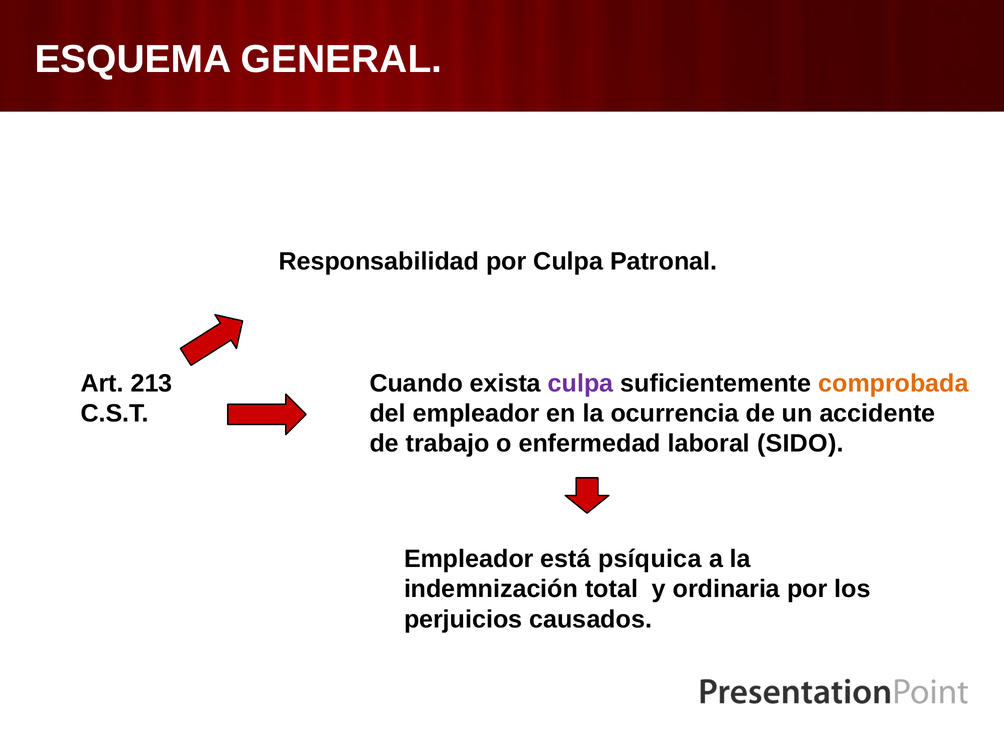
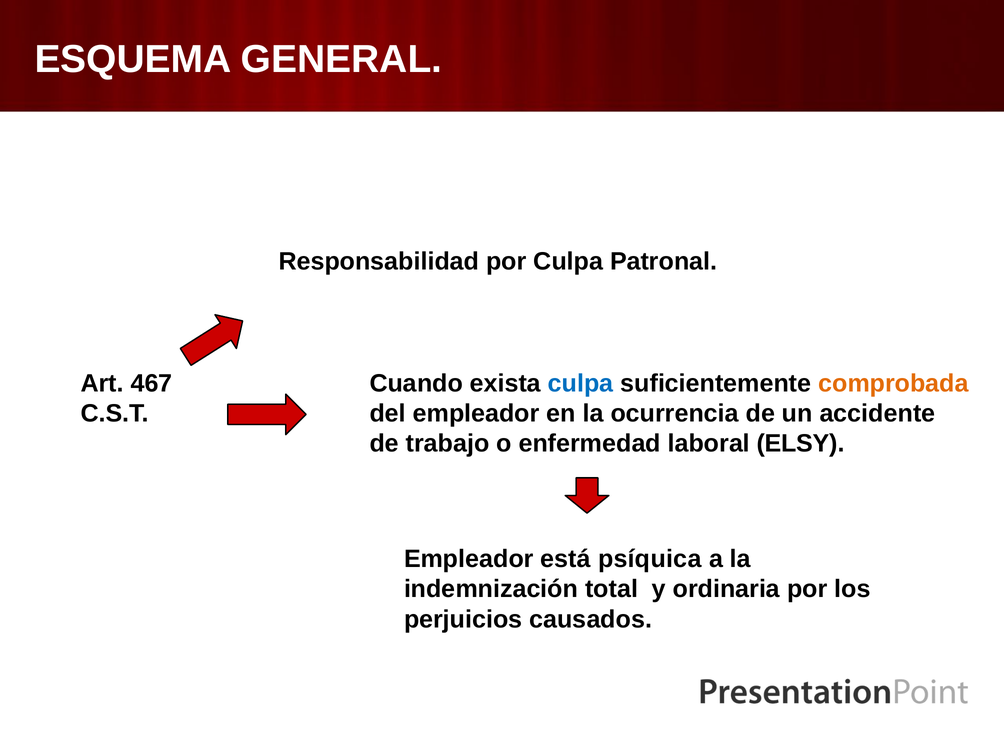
213: 213 -> 467 (152, 383)
culpa colour: purple -> blue (581, 383)
SIDO: SIDO -> ELSY (801, 444)
